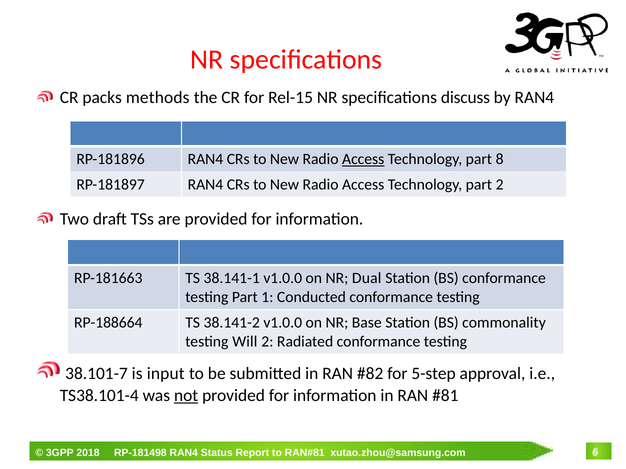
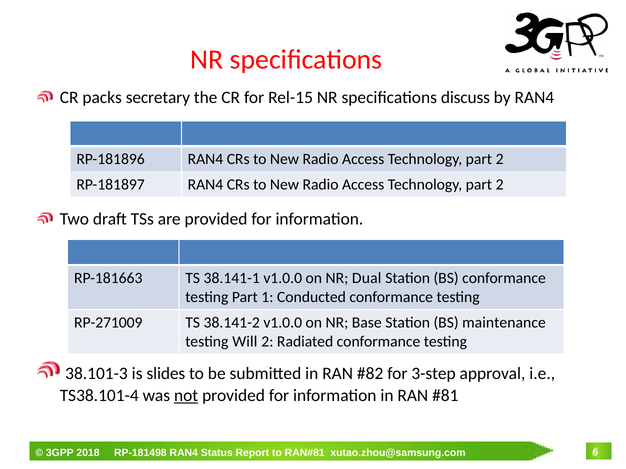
methods: methods -> secretary (158, 97)
Access underline: present -> none (363, 159)
8: 8 -> 2 (500, 159)
RP-188664: RP-188664 -> RP-271009 (108, 323)
commonality: commonality -> maintenance (504, 323)
38.101-7: 38.101-7 -> 38.101-3 (96, 374)
input: input -> slides (166, 374)
5-step: 5-step -> 3-step (434, 374)
